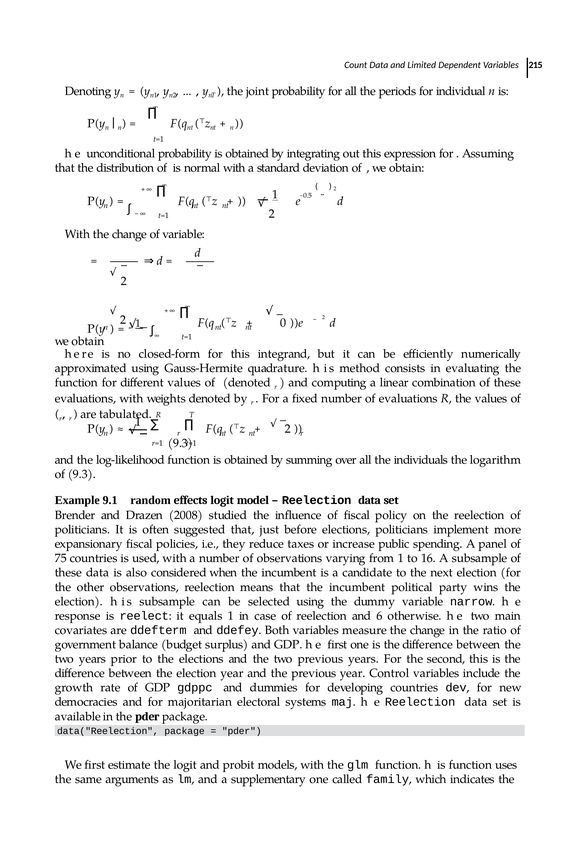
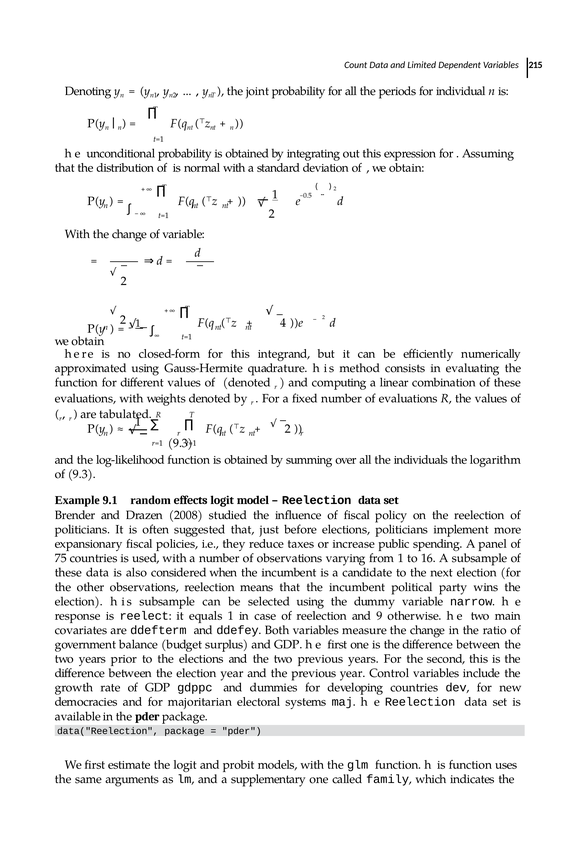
0: 0 -> 4 (283, 322)
6: 6 -> 9 (379, 615)
